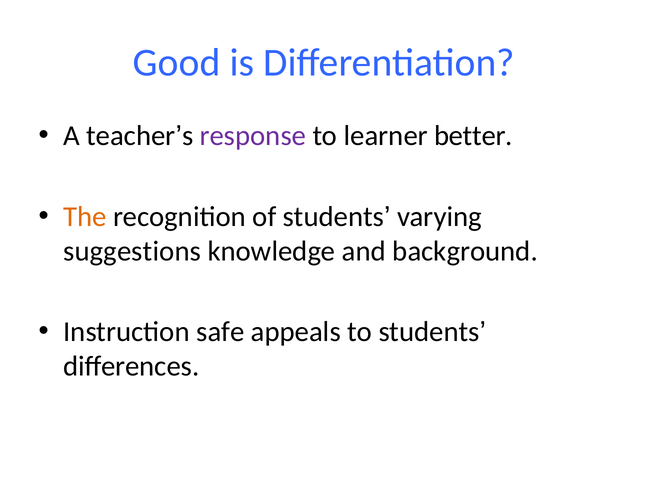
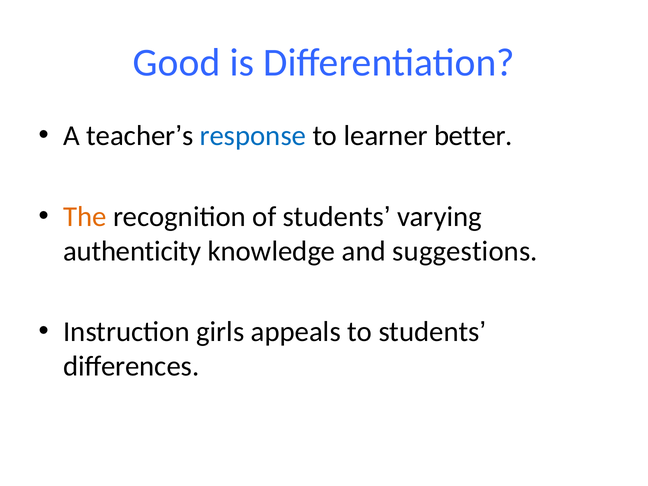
response colour: purple -> blue (253, 136)
suggestions: suggestions -> authenticity (132, 251)
background: background -> suggestions (465, 251)
safe: safe -> girls (220, 332)
